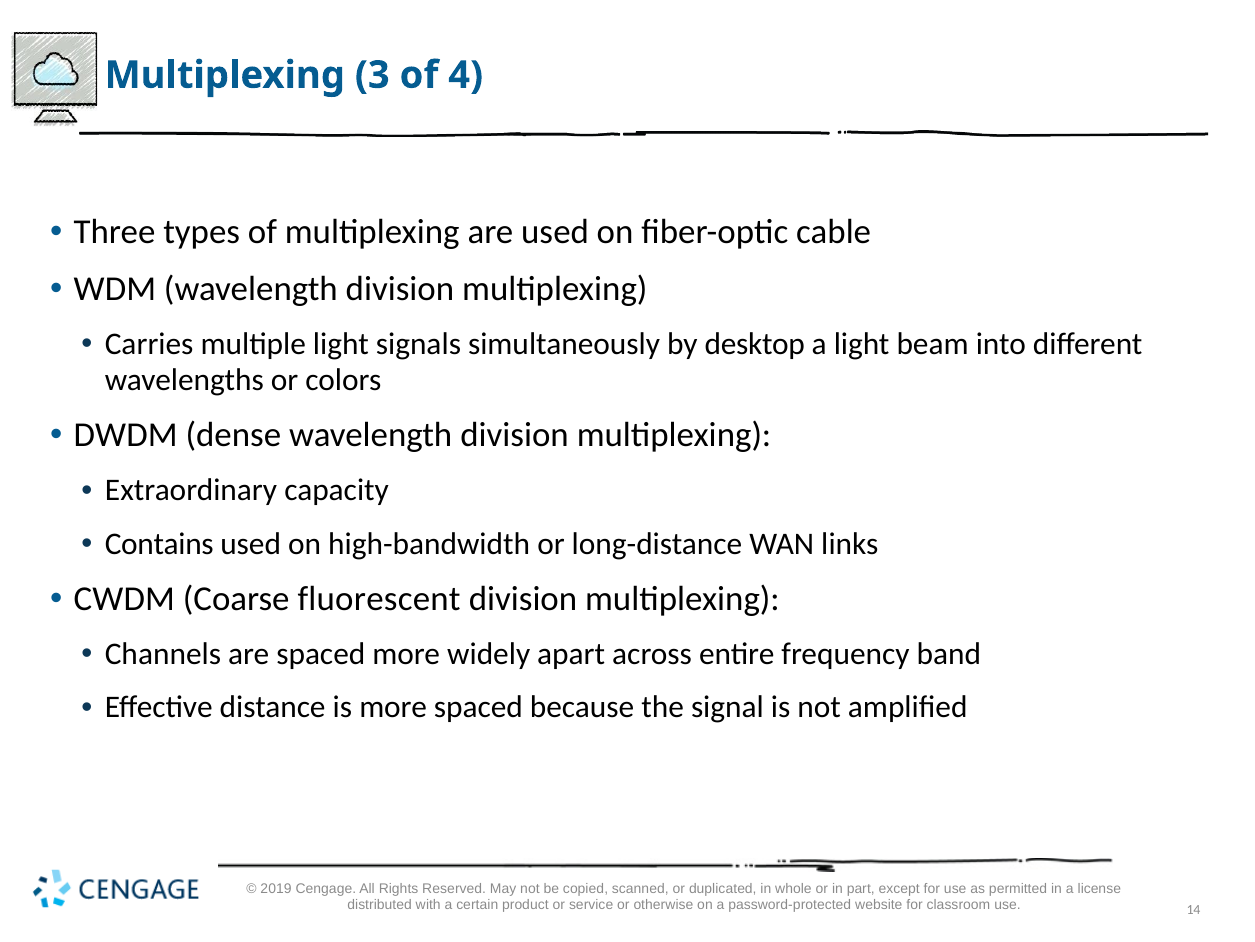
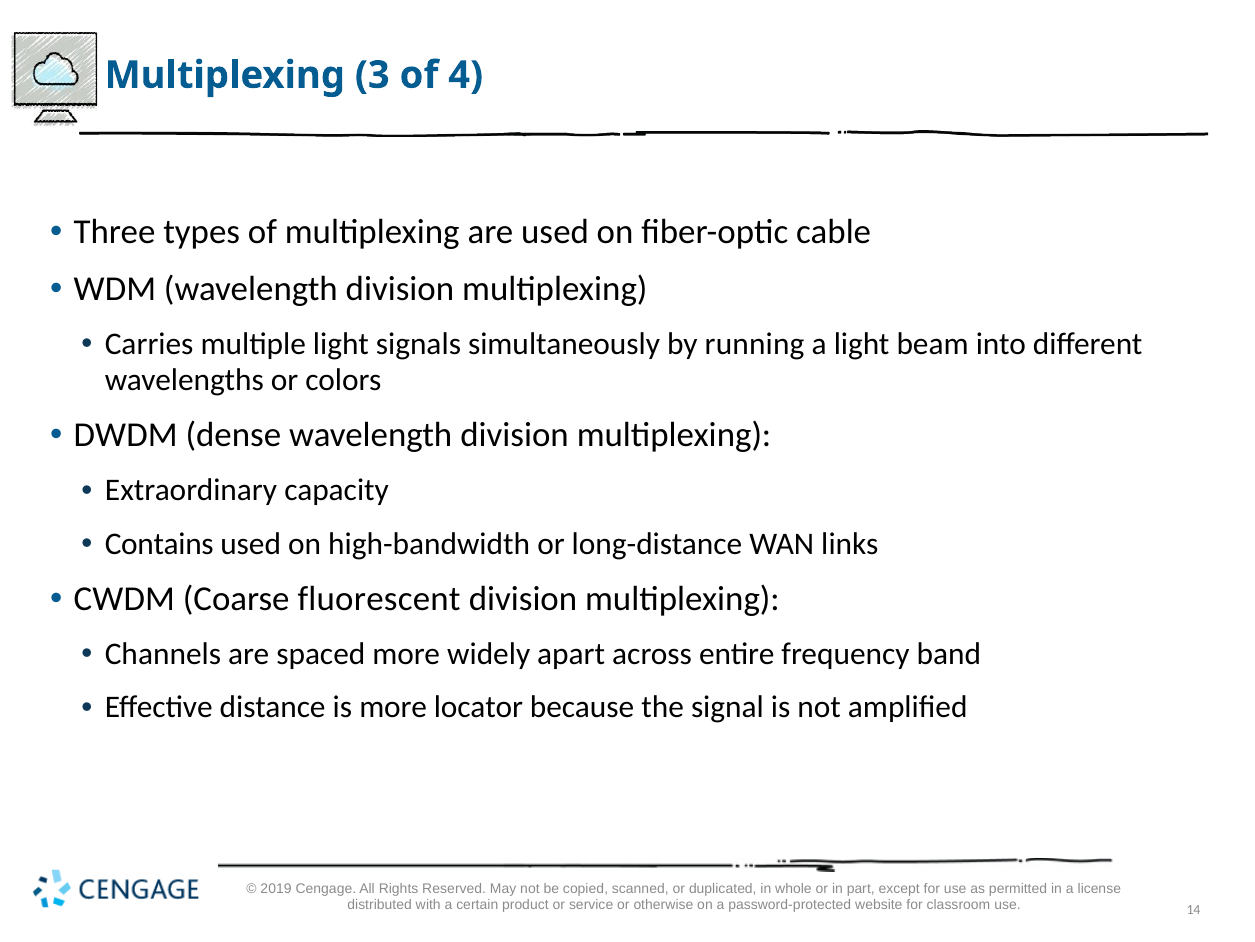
desktop: desktop -> running (755, 344)
more spaced: spaced -> locator (478, 707)
